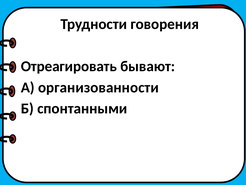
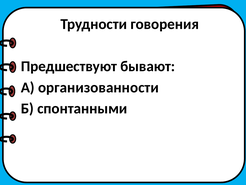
Отреагировать: Отреагировать -> Предшествуют (69, 66)
